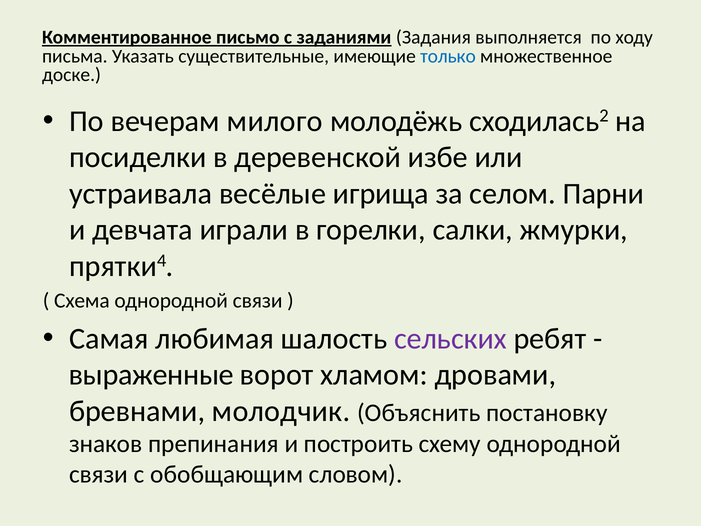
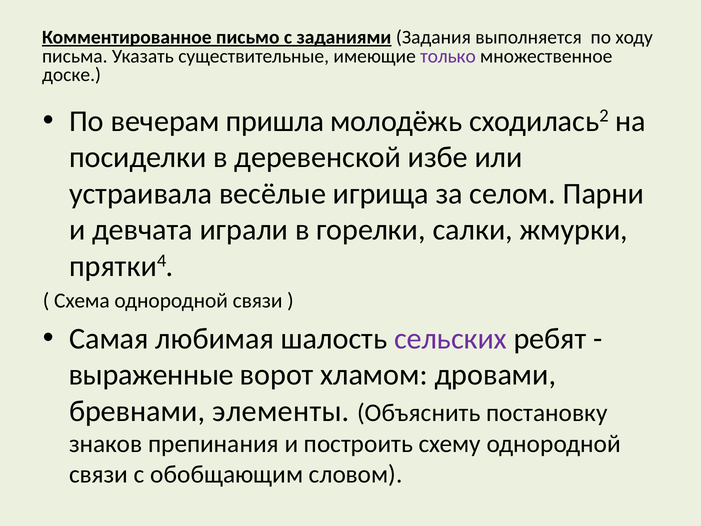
только colour: blue -> purple (448, 56)
милого: милого -> пришла (275, 121)
молодчик: молодчик -> элементы (281, 411)
